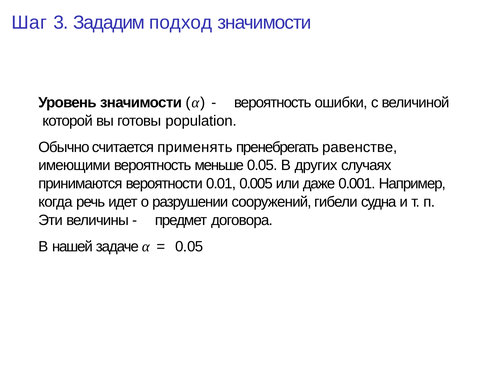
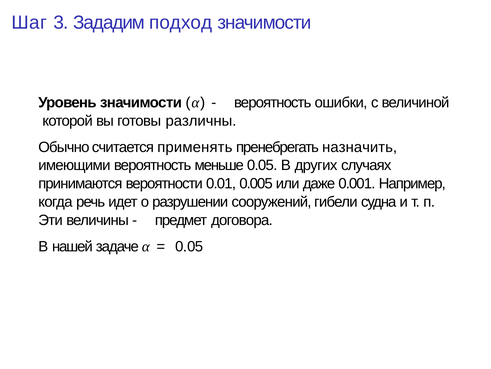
population: population -> различны (201, 121)
равенстве: равенстве -> назначить (360, 147)
